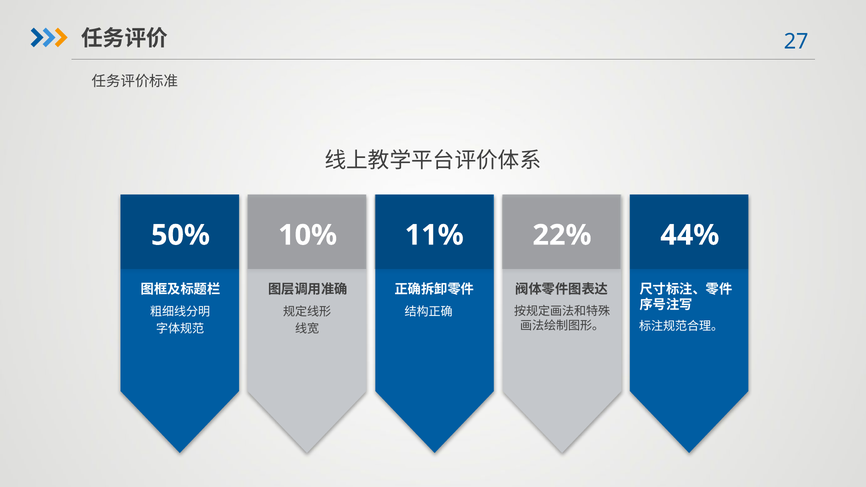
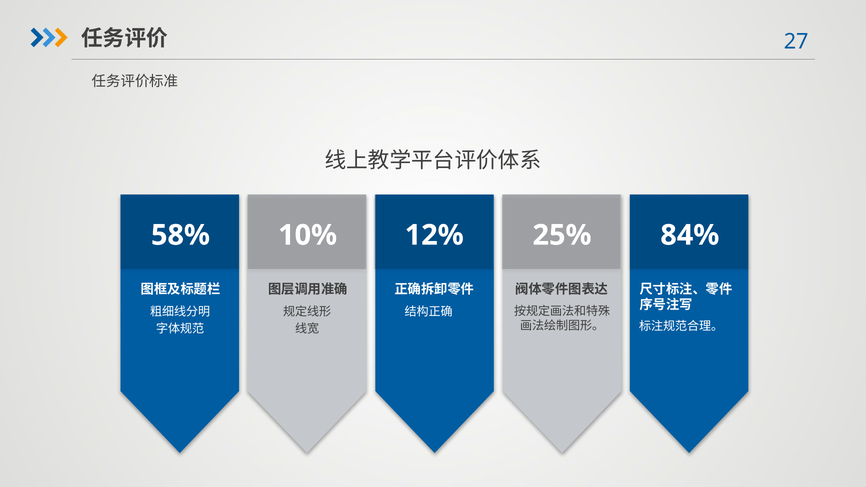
50%: 50% -> 58% (180, 235)
11%: 11% -> 12% (434, 235)
22%: 22% -> 25% (562, 235)
44%: 44% -> 84% (690, 235)
